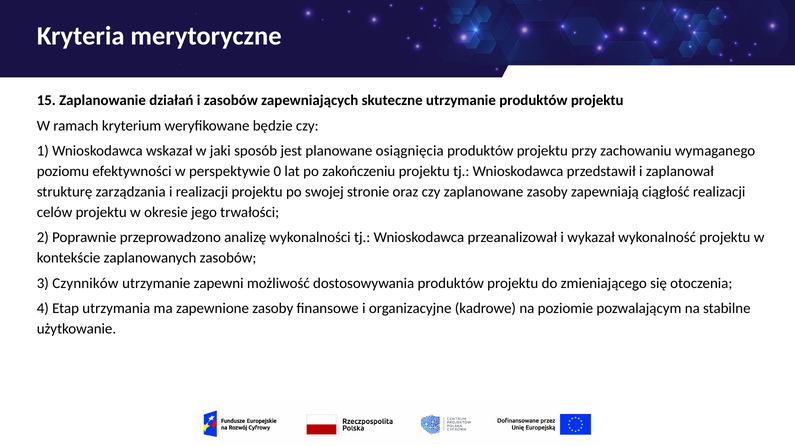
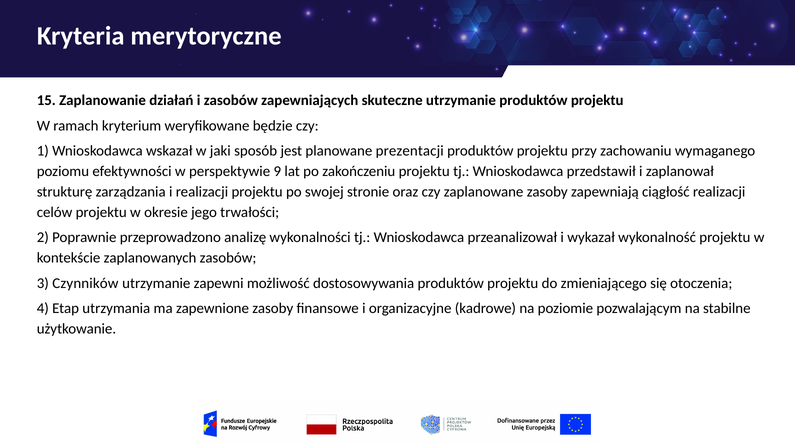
osiągnięcia: osiągnięcia -> prezentacji (410, 151)
0: 0 -> 9 (277, 171)
